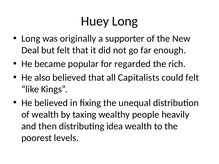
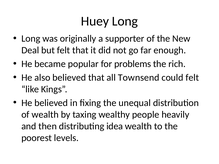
regarded: regarded -> problems (133, 64)
Capitalists: Capitalists -> Townsend (139, 78)
